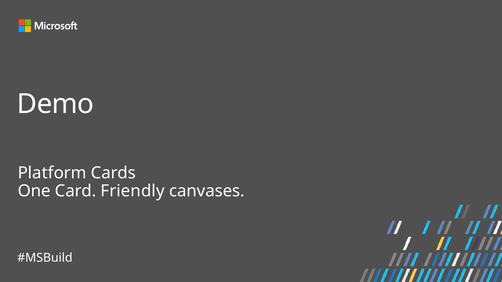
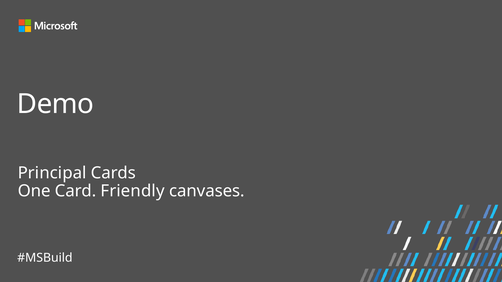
Platform: Platform -> Principal (52, 173)
